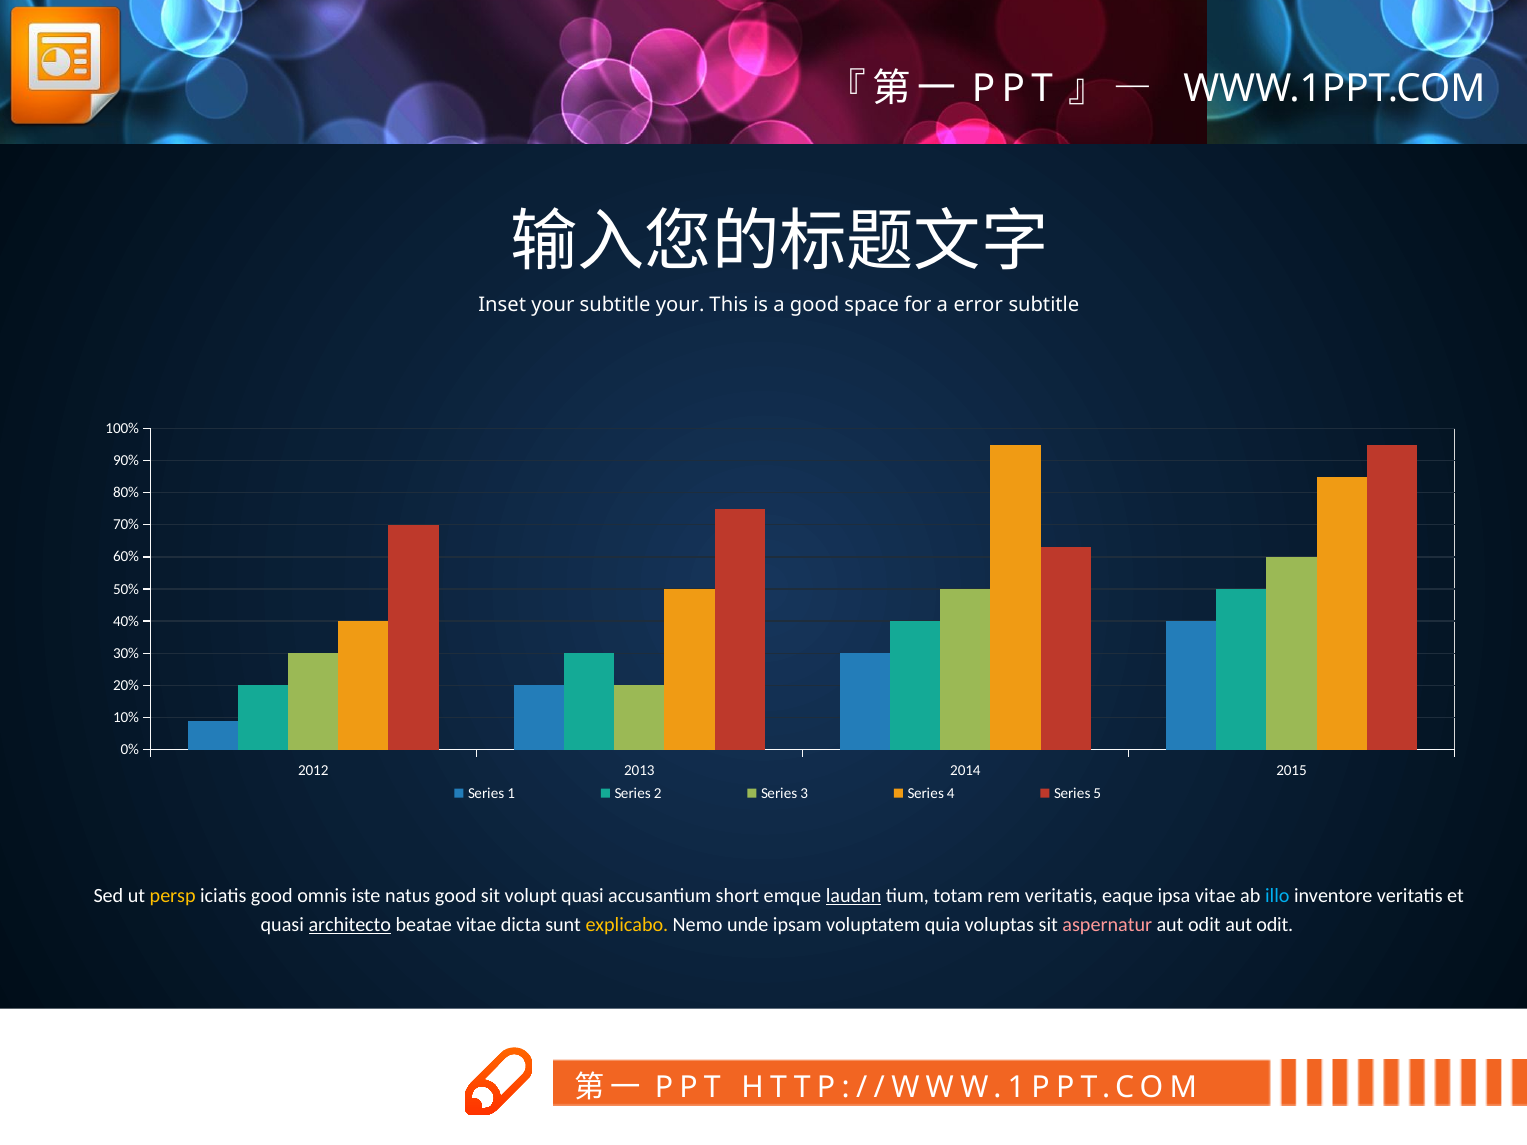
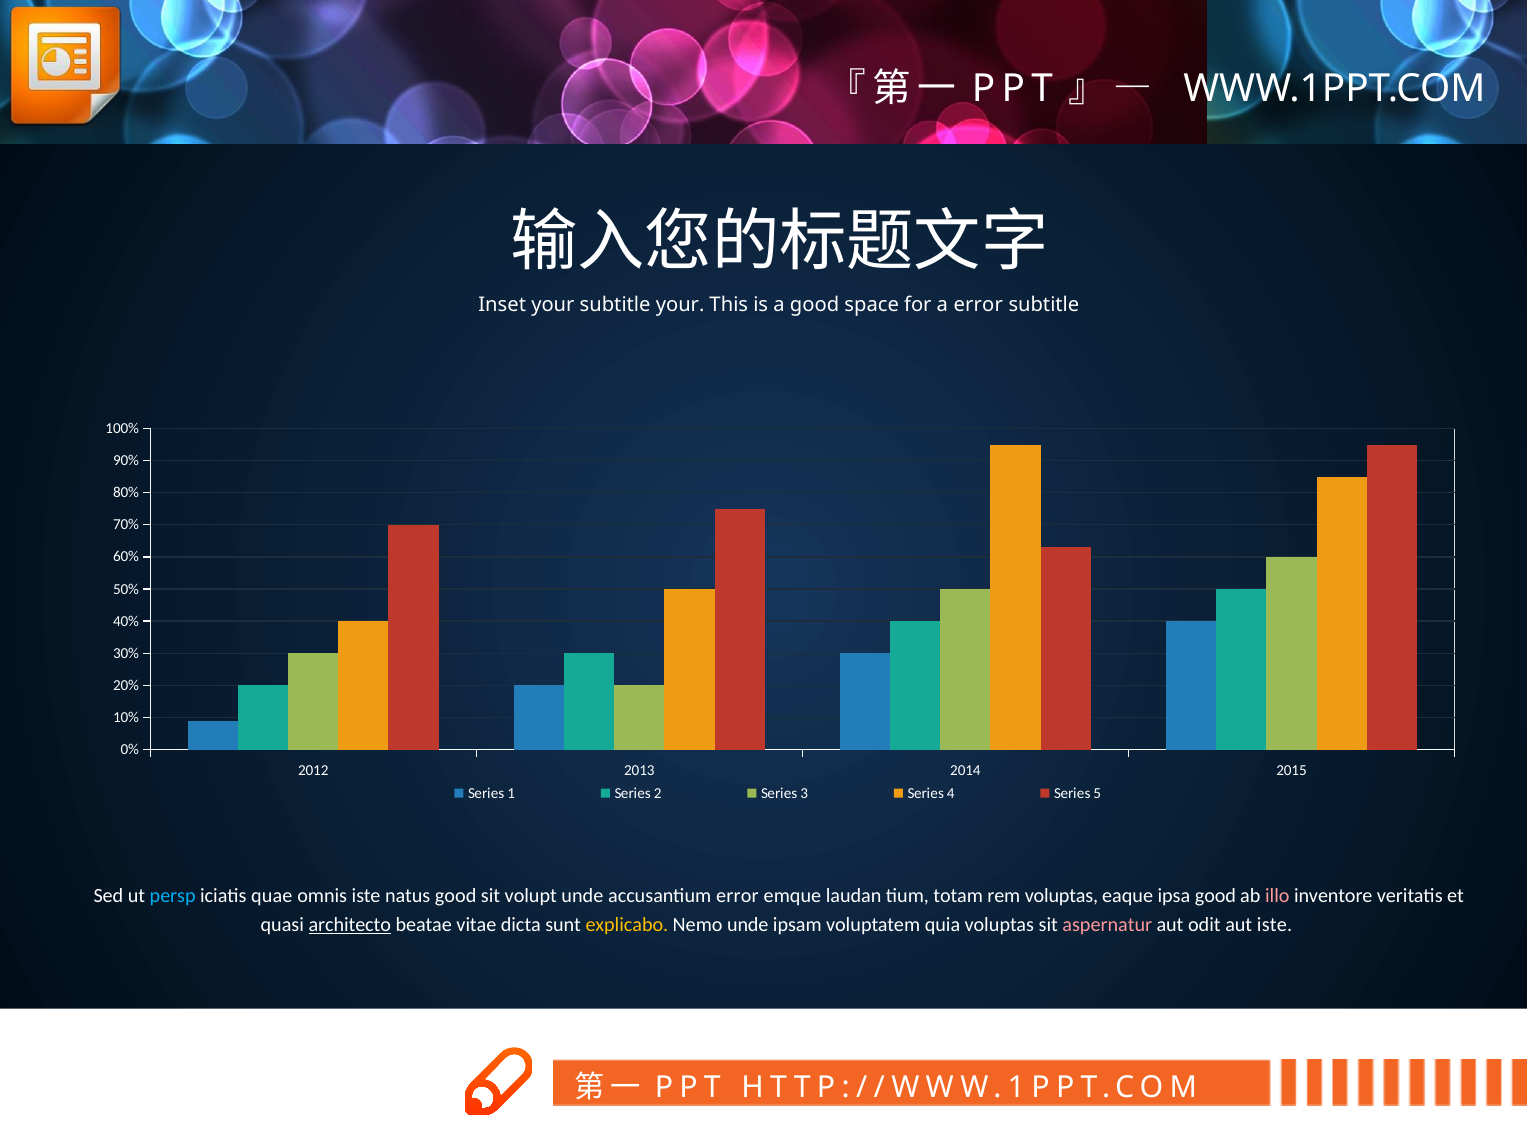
persp colour: yellow -> light blue (173, 896)
iciatis good: good -> quae (272, 896)
volupt quasi: quasi -> unde (582, 896)
accusantium short: short -> error (737, 896)
laudan underline: present -> none (854, 896)
rem veritatis: veritatis -> voluptas (1061, 896)
ipsa vitae: vitae -> good (1215, 896)
illo colour: light blue -> pink (1277, 896)
odit aut odit: odit -> iste (1275, 925)
